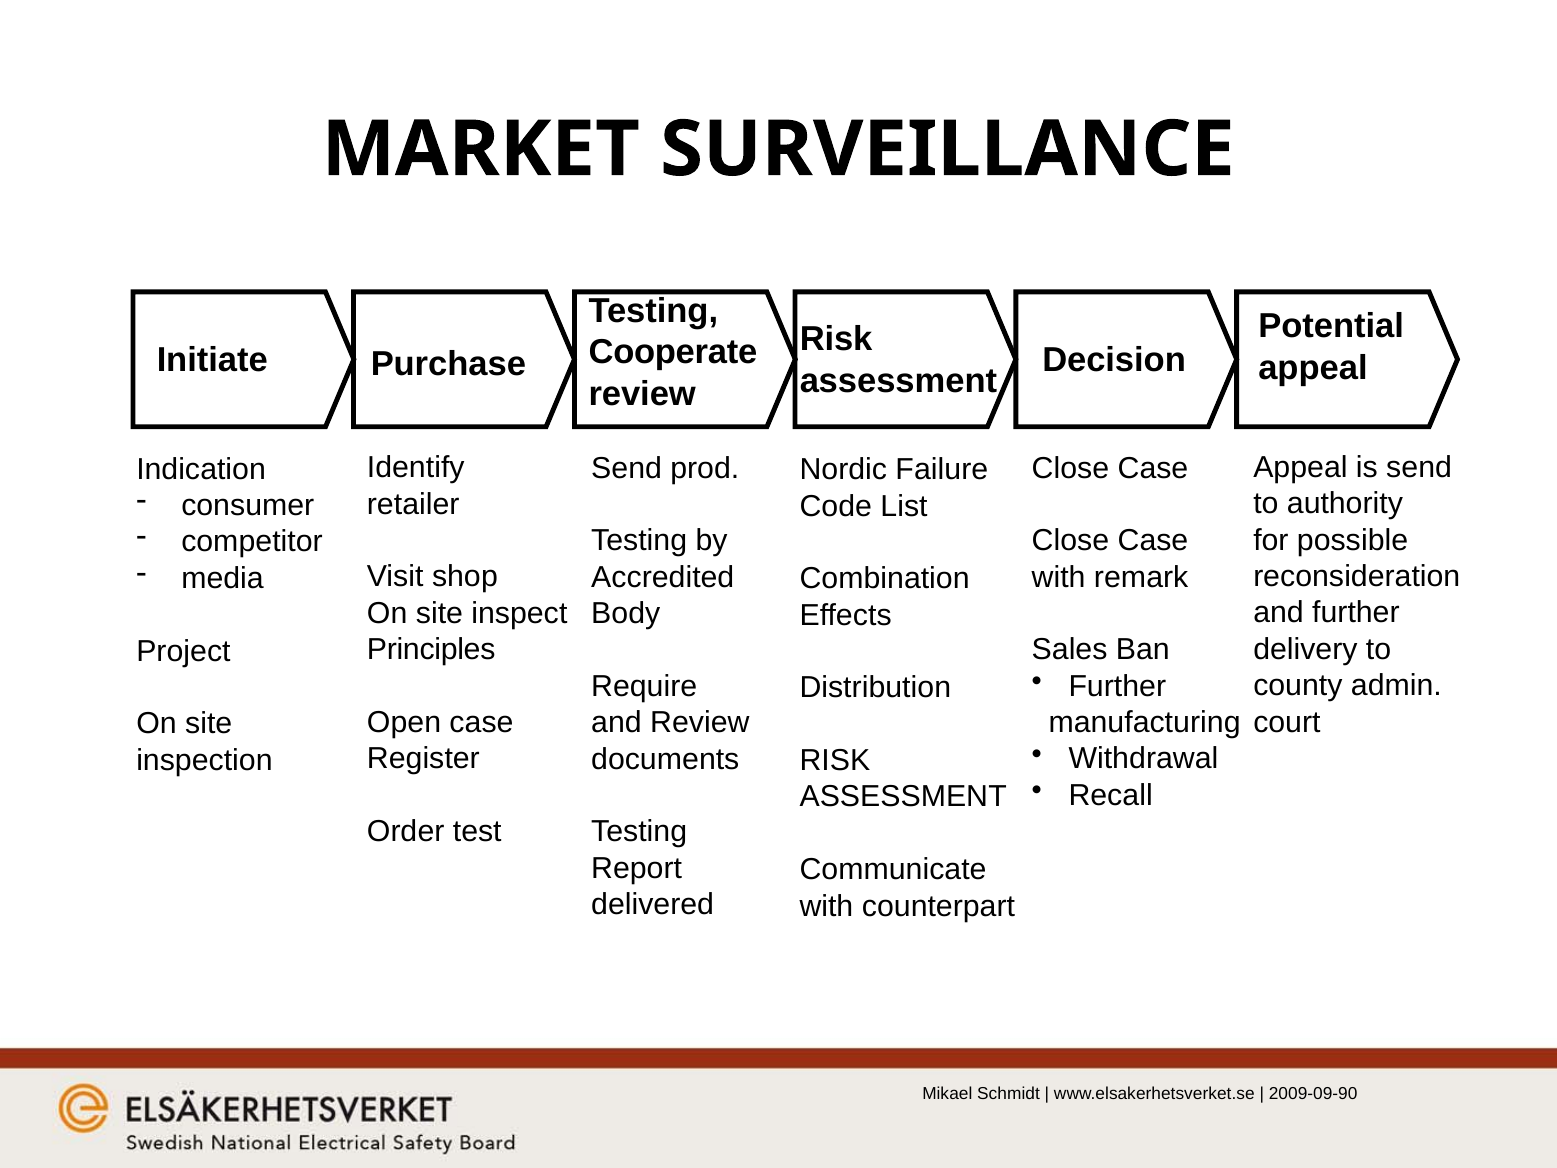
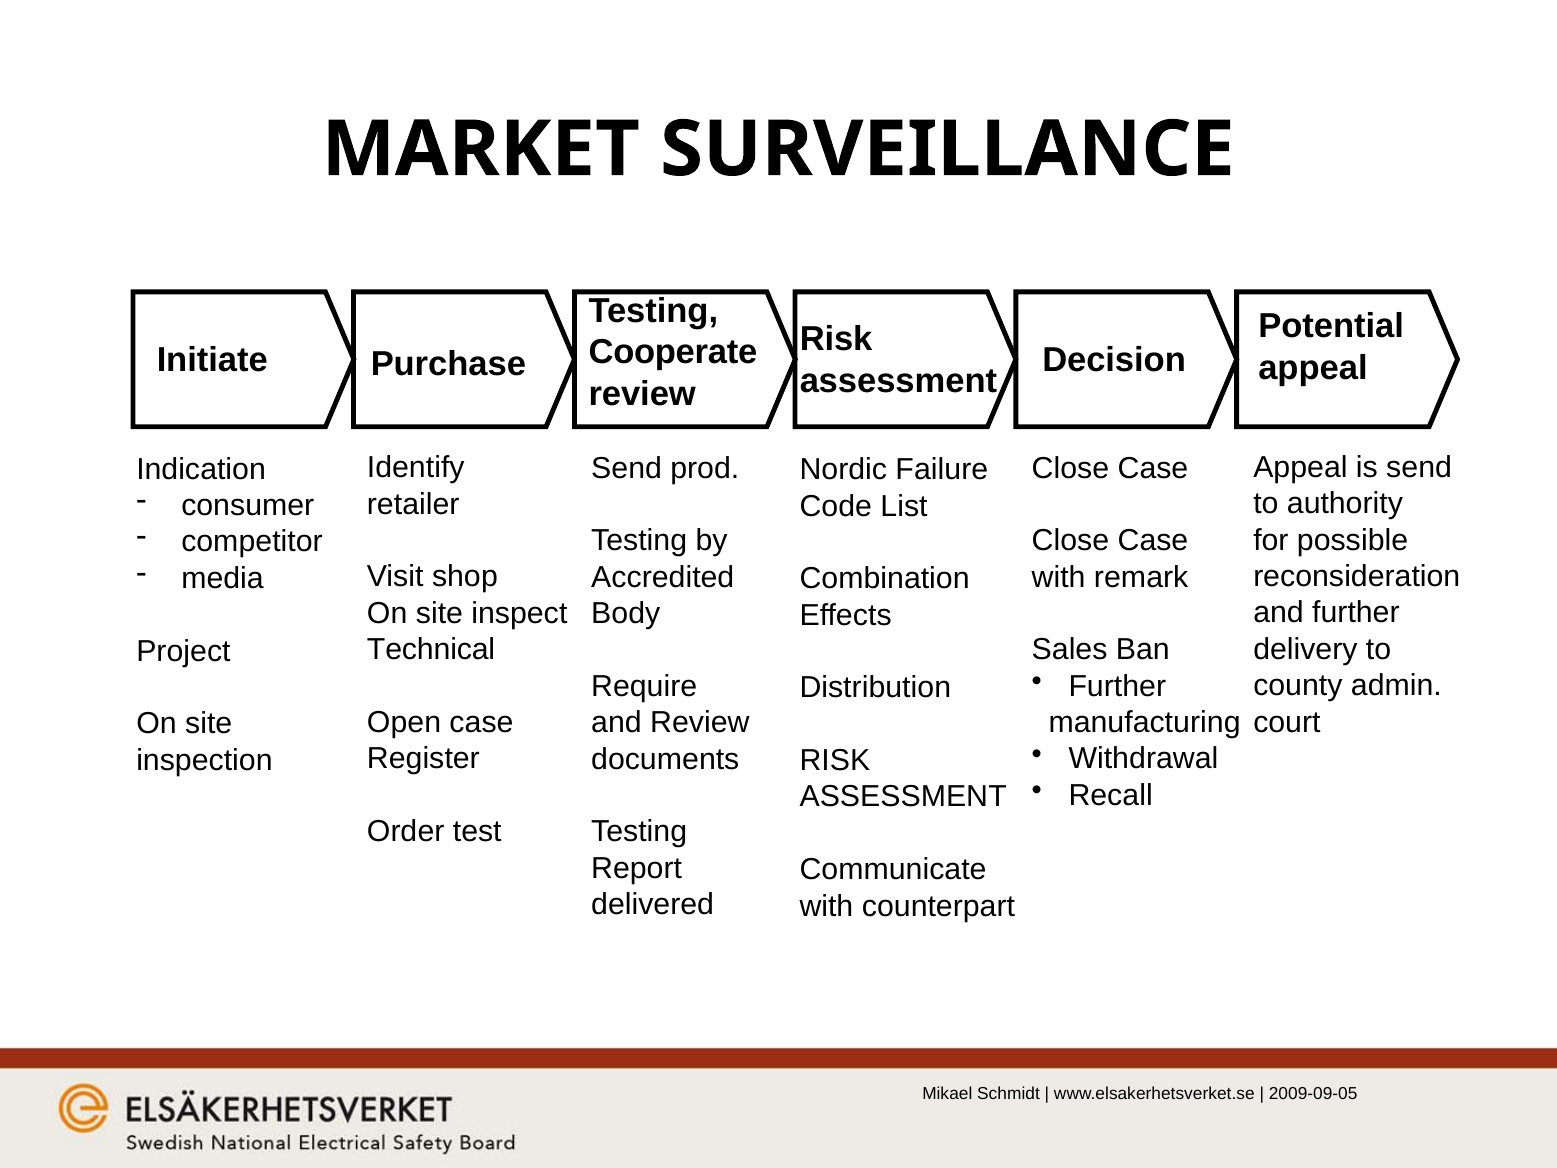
Principles: Principles -> Technical (431, 650)
2009-09-90: 2009-09-90 -> 2009-09-05 (1313, 1094)
